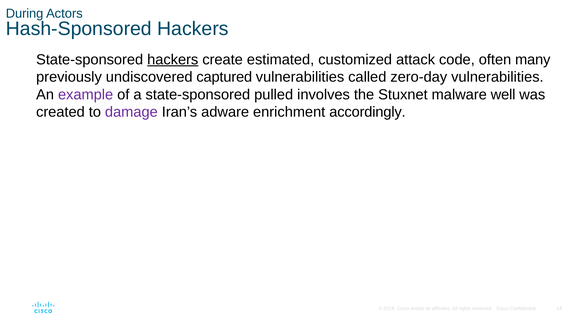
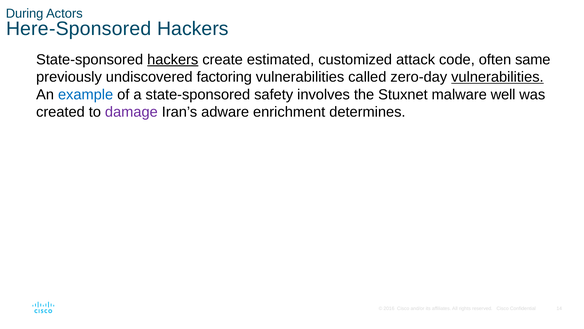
Hash-Sponsored: Hash-Sponsored -> Here-Sponsored (79, 29)
many: many -> same (533, 59)
captured: captured -> factoring (224, 77)
vulnerabilities underline: none -> present (497, 77)
example colour: purple -> blue (86, 94)
pulled: pulled -> safety (274, 94)
accordingly: accordingly -> determines (367, 112)
